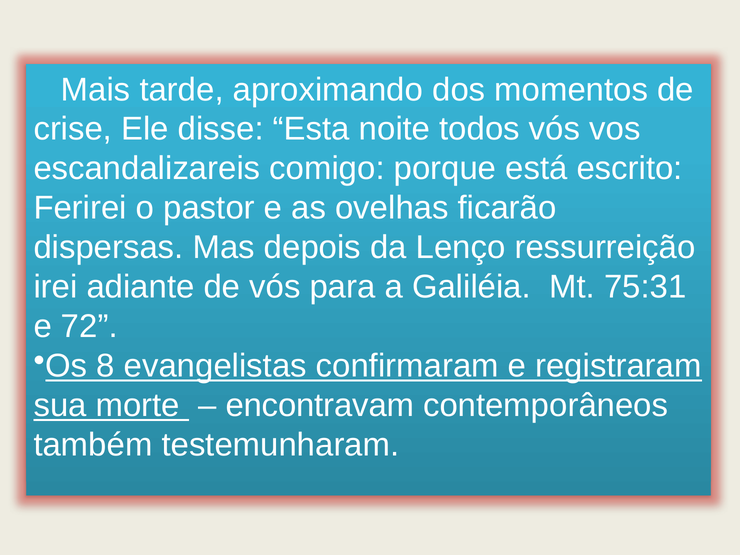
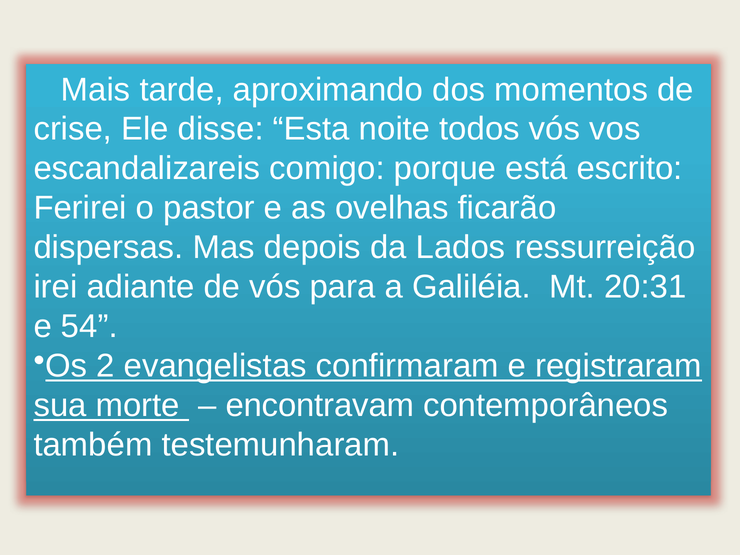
Lenço: Lenço -> Lados (461, 248)
75:31: 75:31 -> 20:31 (645, 287)
72: 72 -> 54 (89, 327)
8: 8 -> 2 (106, 366)
